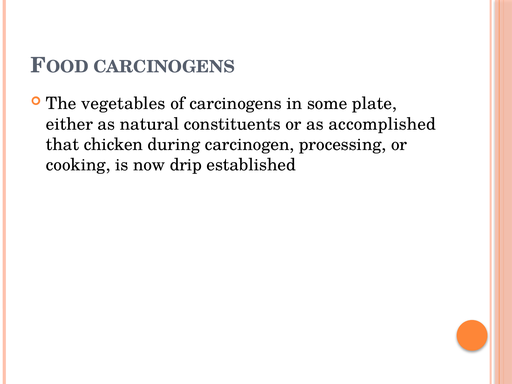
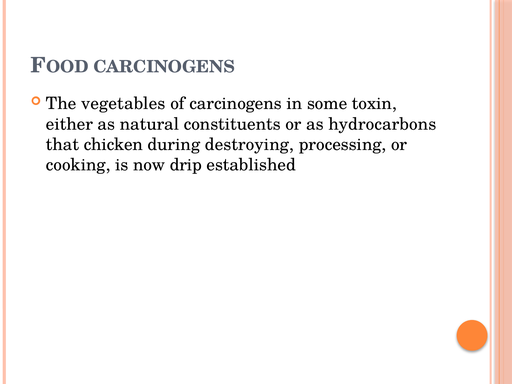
plate: plate -> toxin (374, 104)
accomplished: accomplished -> hydrocarbons (382, 124)
carcinogen: carcinogen -> destroying (249, 145)
